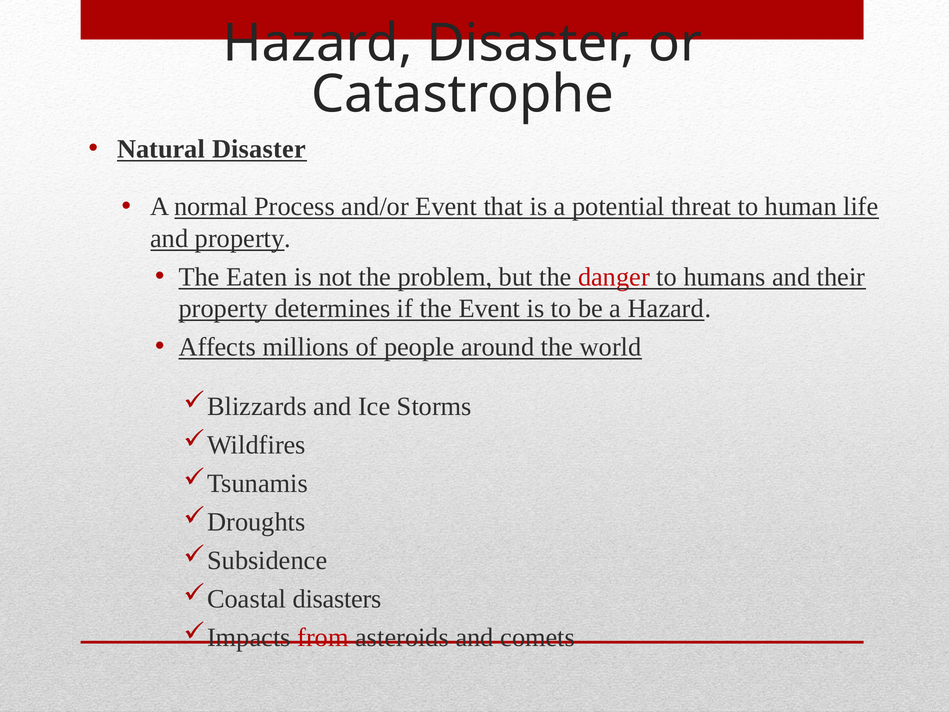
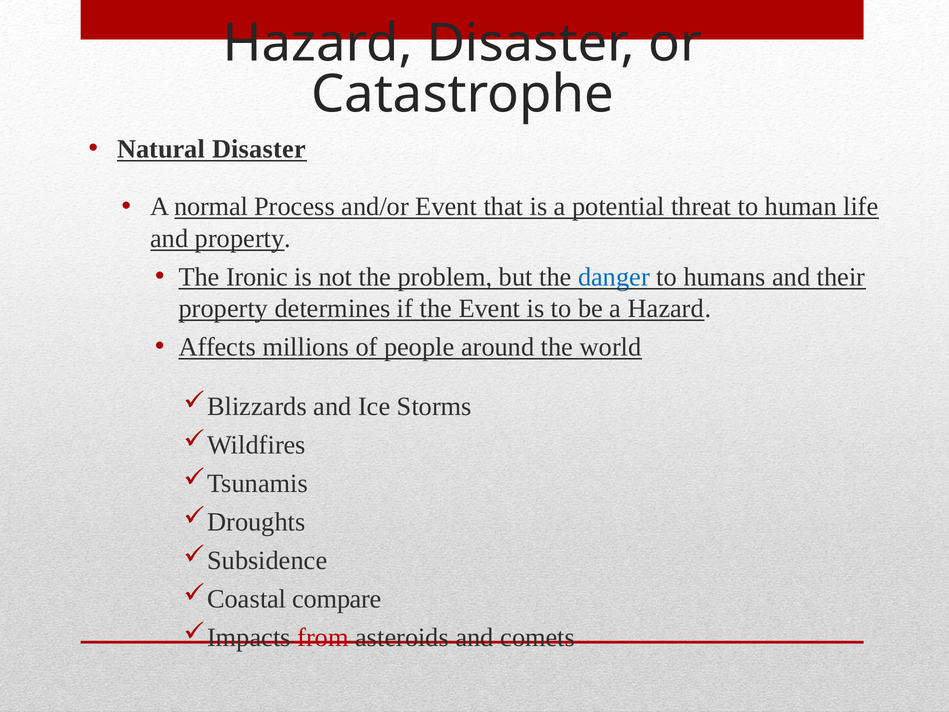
Eaten: Eaten -> Ironic (257, 277)
danger colour: red -> blue (614, 277)
disasters: disasters -> compare (337, 599)
